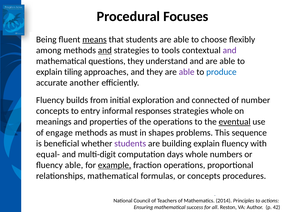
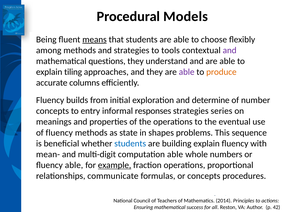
Focuses: Focuses -> Models (186, 16)
and underline: present -> none (105, 50)
produce colour: blue -> orange (221, 72)
another: another -> columns (85, 83)
connected: connected -> determine (211, 100)
strategies whole: whole -> series (221, 111)
eventual underline: present -> none (235, 122)
of engage: engage -> fluency (59, 133)
must: must -> state (128, 133)
students colour: purple -> blue (130, 144)
equal-: equal- -> mean- (48, 154)
computation days: days -> able (175, 154)
relationships mathematical: mathematical -> communicate (113, 176)
